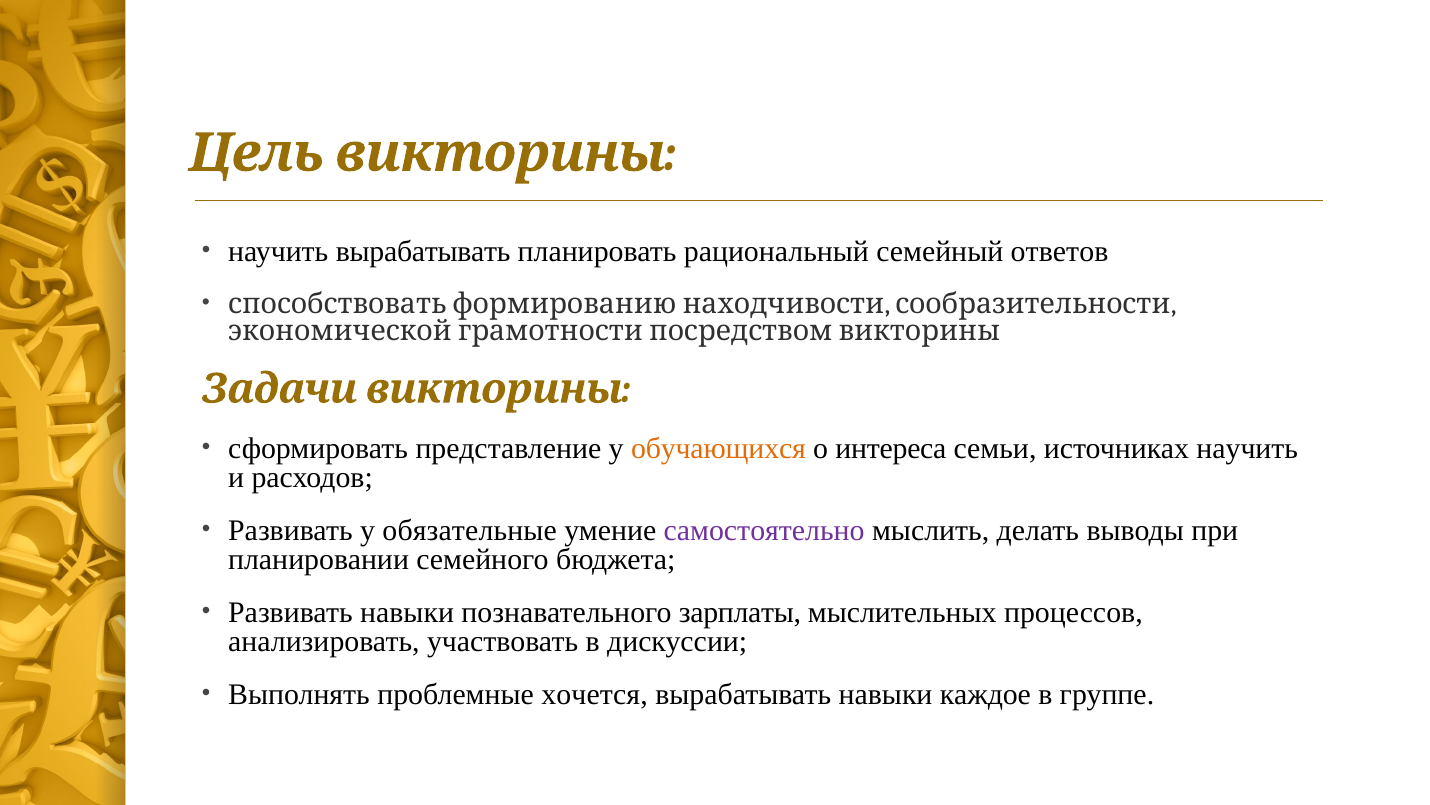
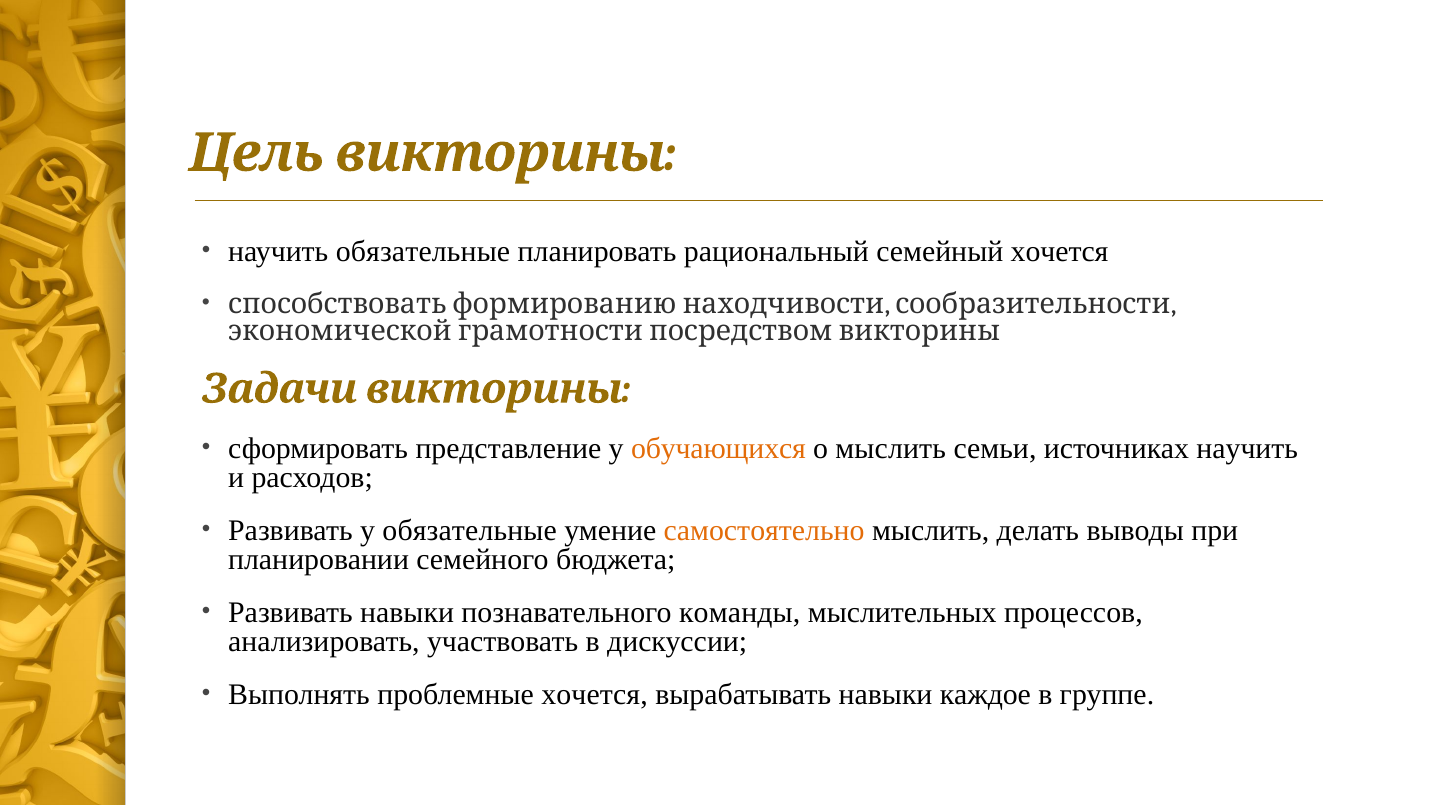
научить вырабатывать: вырабатывать -> обязательные (423, 251)
семейный ответов: ответов -> хочется (1060, 251)
о интереса: интереса -> мыслить (891, 448)
самостоятельно colour: purple -> orange (764, 530)
зарплаты: зарплаты -> команды (740, 612)
